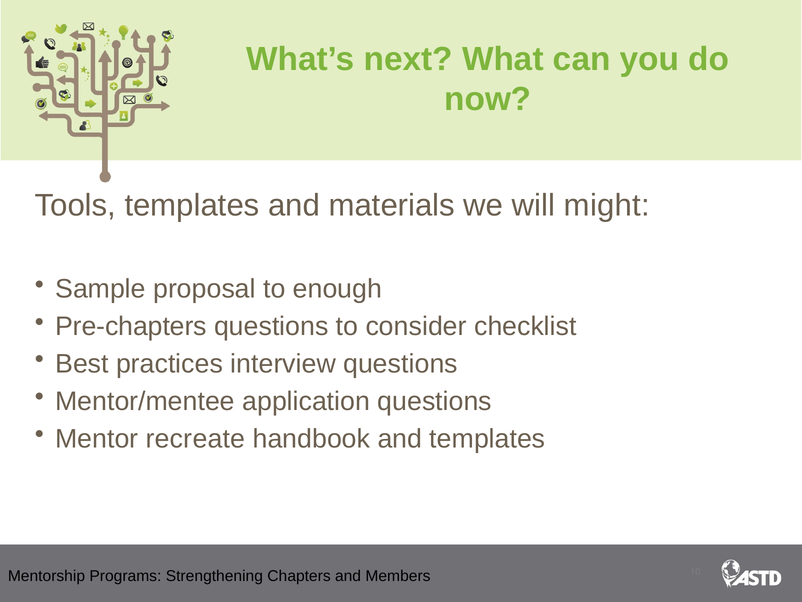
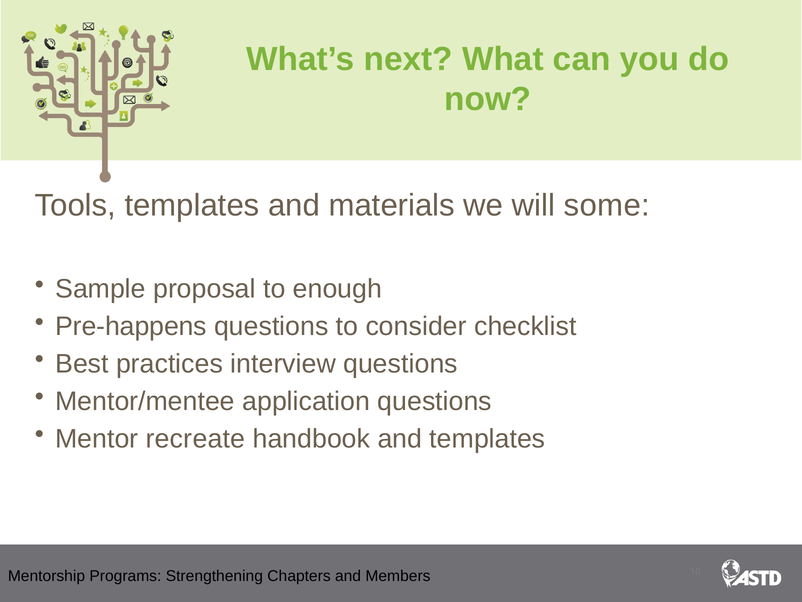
might: might -> some (607, 205)
Pre-chapters: Pre-chapters -> Pre-happens (131, 326)
